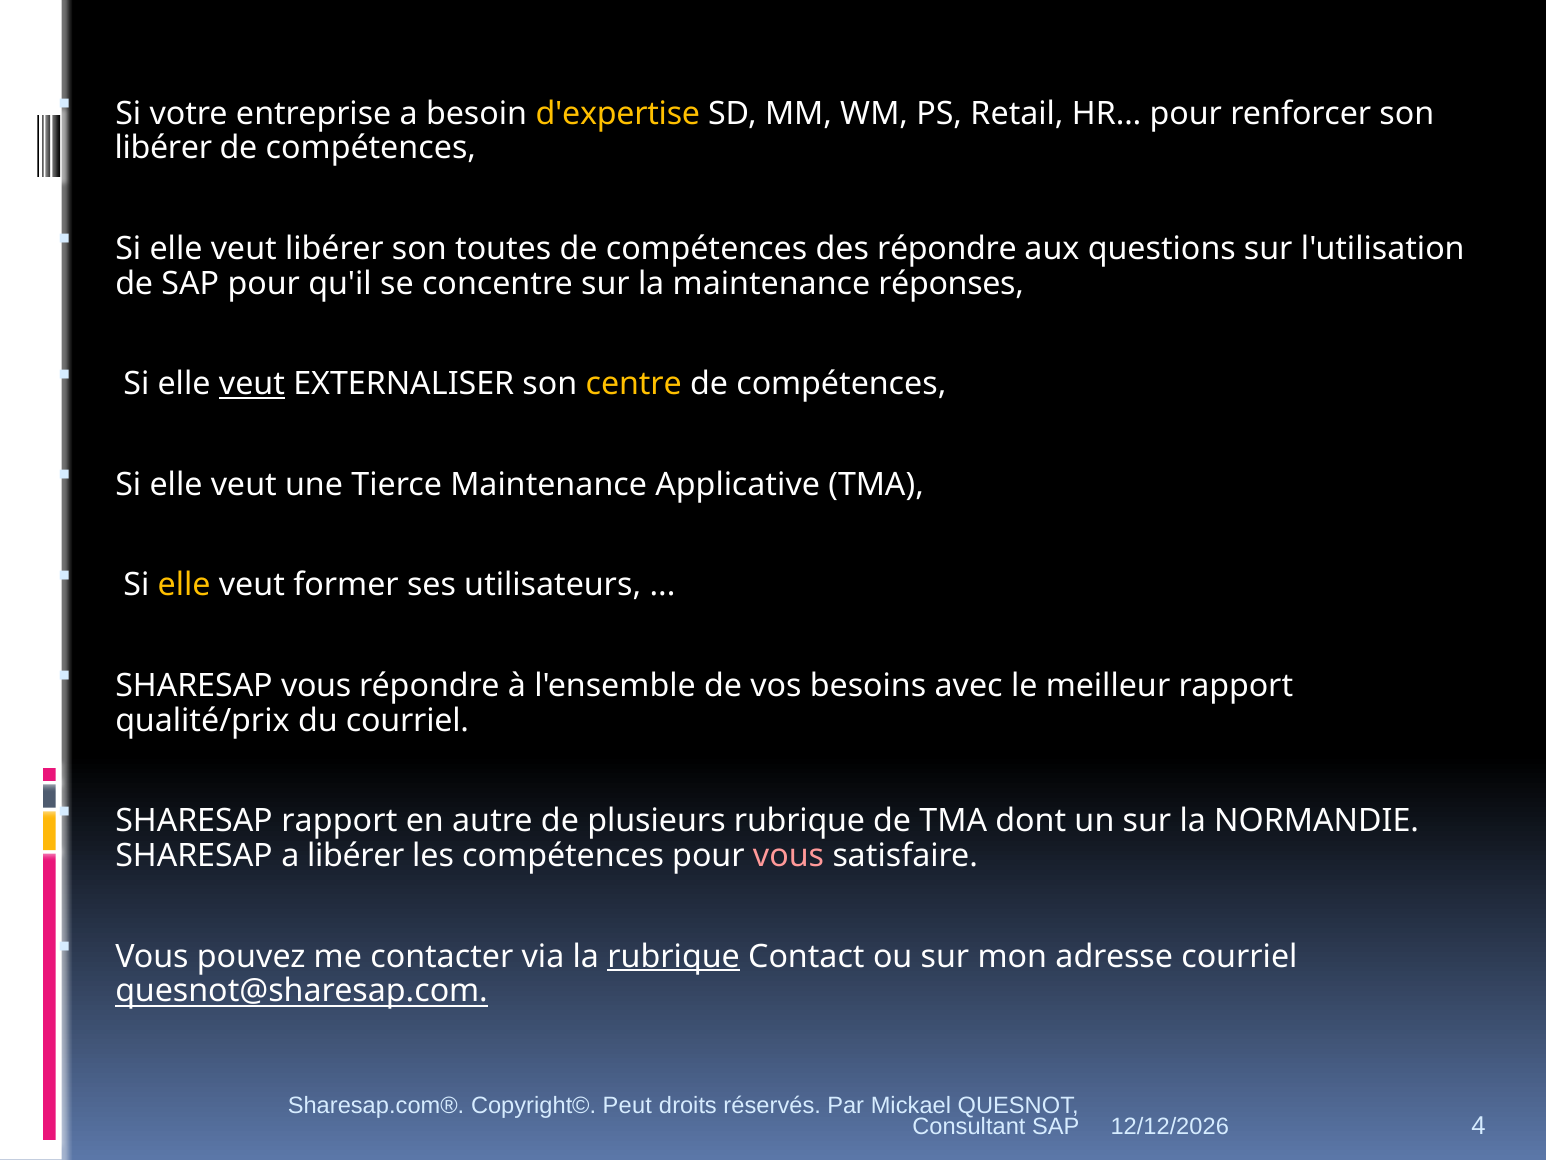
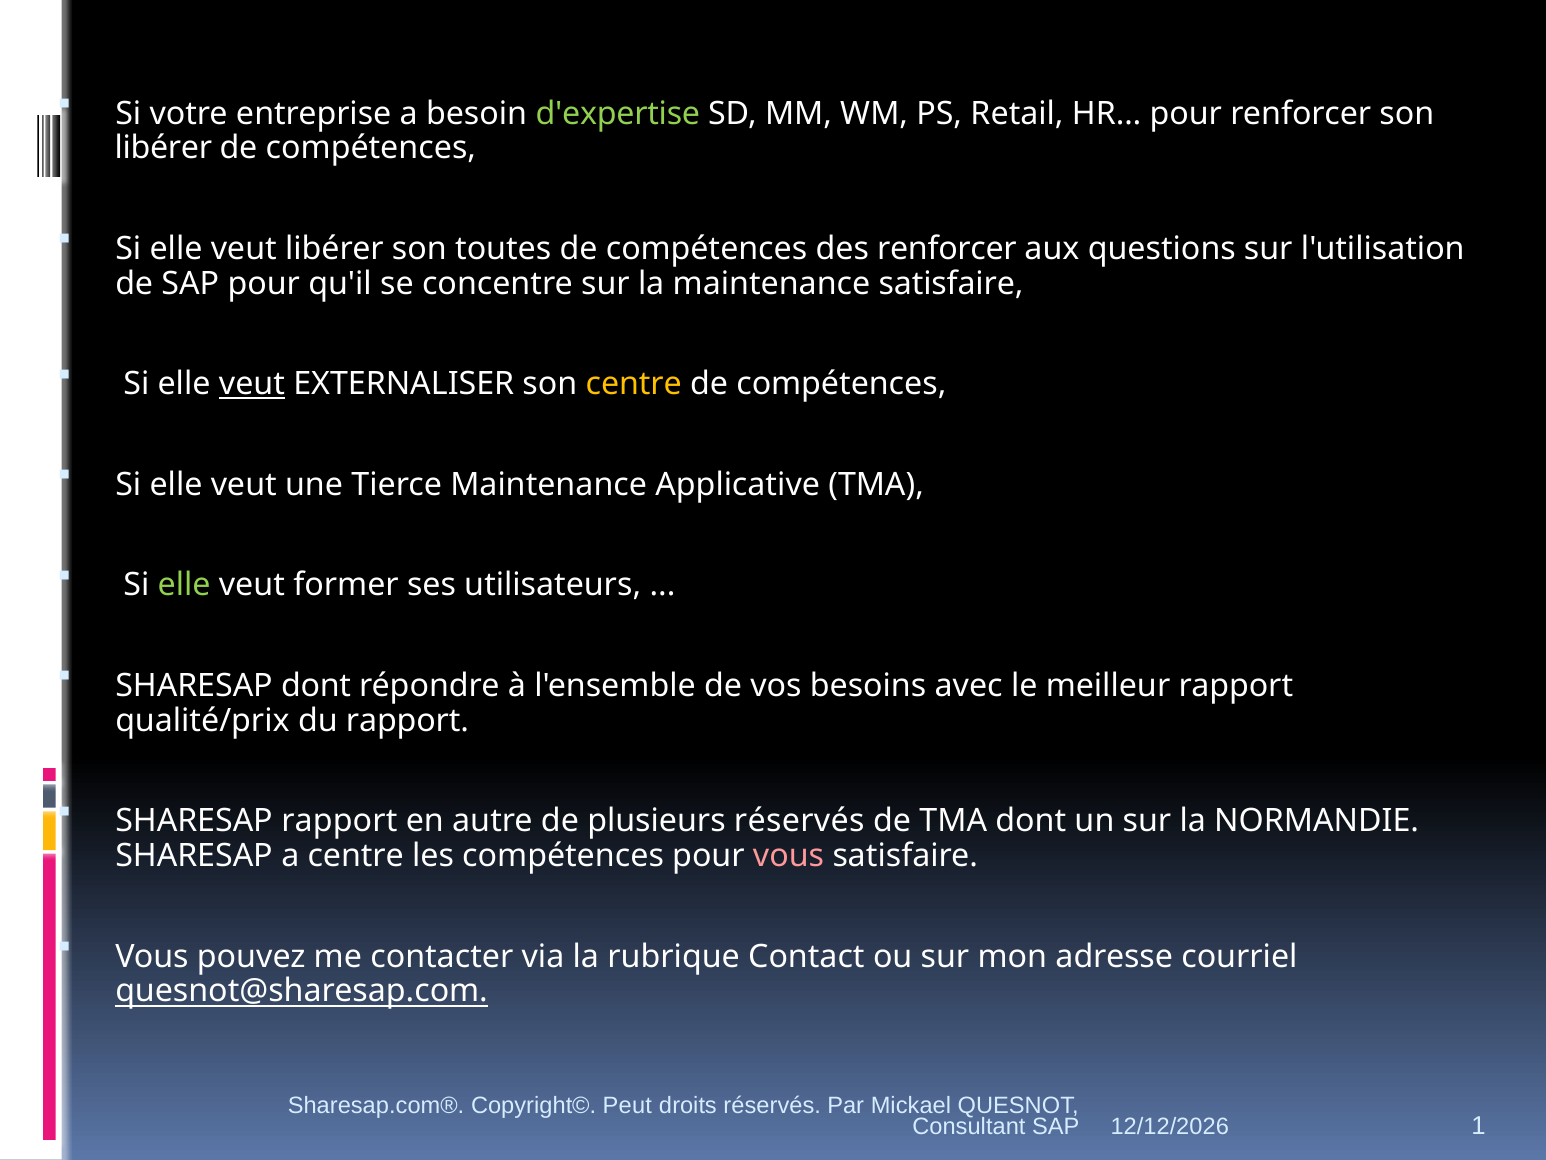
d'expertise colour: yellow -> light green (618, 113)
des répondre: répondre -> renforcer (947, 249)
maintenance réponses: réponses -> satisfaire (951, 284)
elle colour: yellow -> light green (184, 585)
SHARESAP vous: vous -> dont (316, 685)
du courriel: courriel -> rapport (407, 720)
plusieurs rubrique: rubrique -> réservés (799, 821)
a libérer: libérer -> centre (356, 856)
rubrique underline: present -> none (674, 956)
4: 4 -> 1 (1478, 1126)
